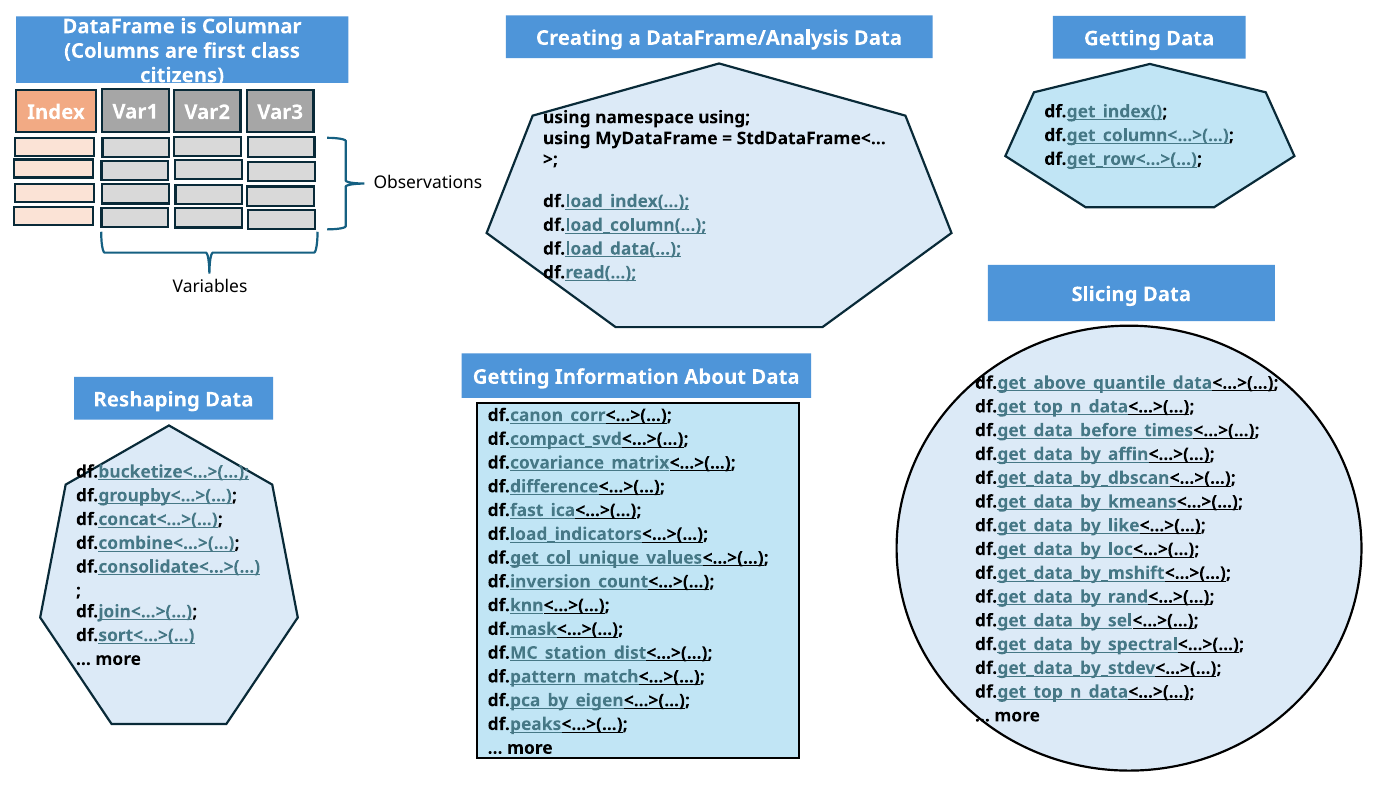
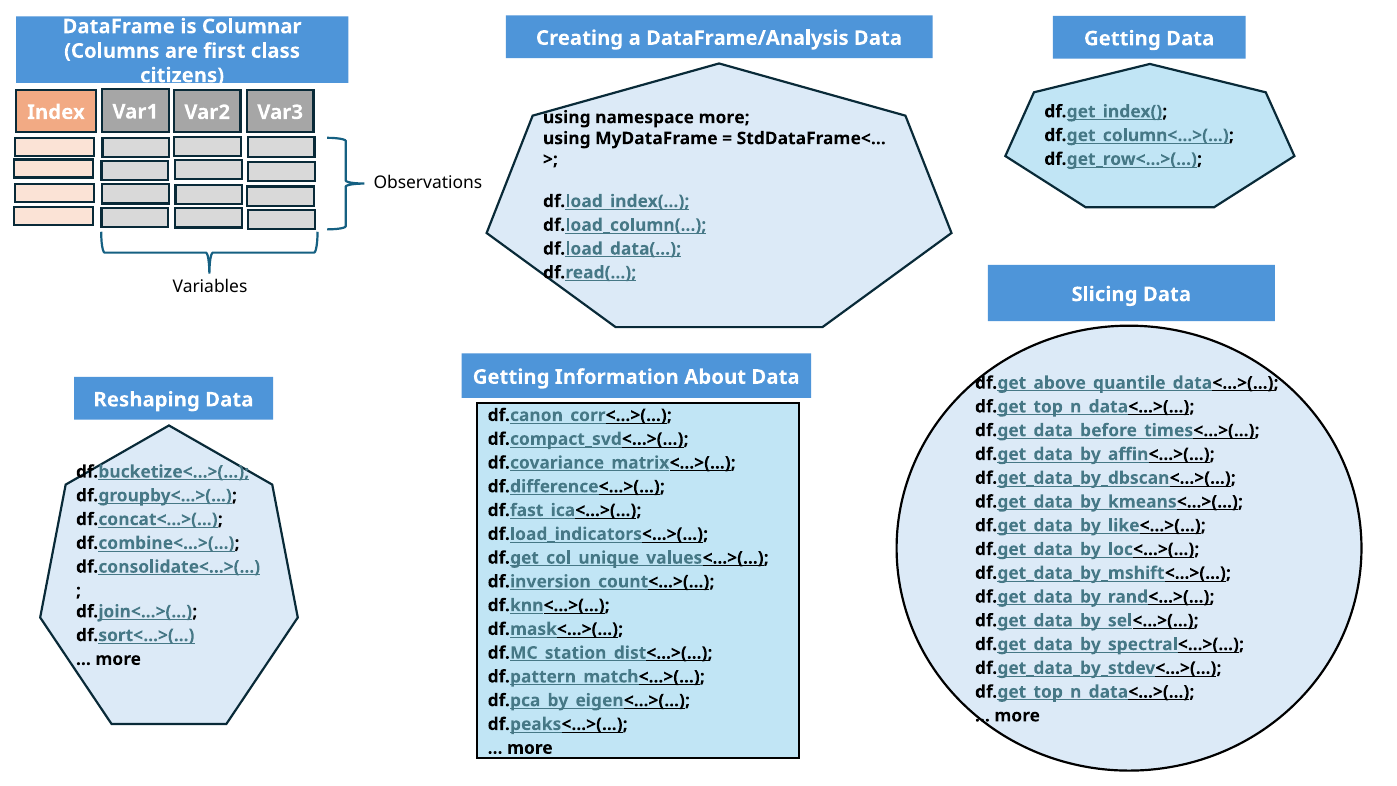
namespace using: using -> more (724, 117)
